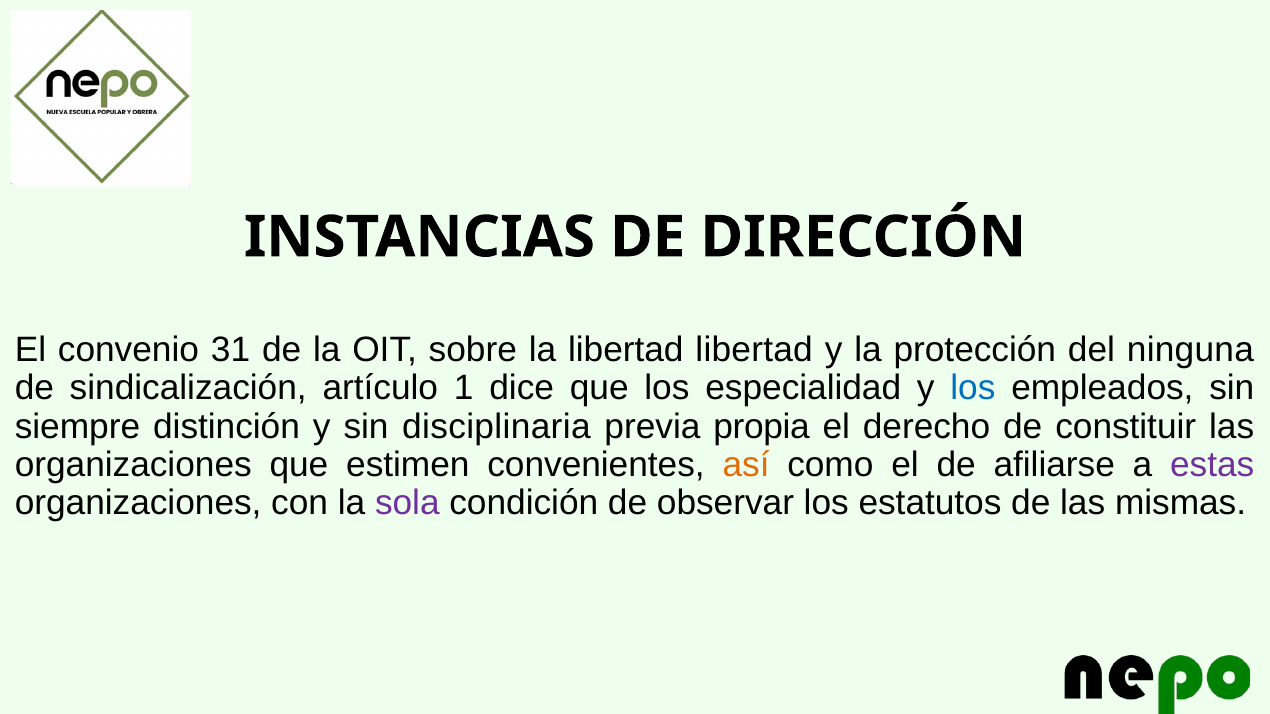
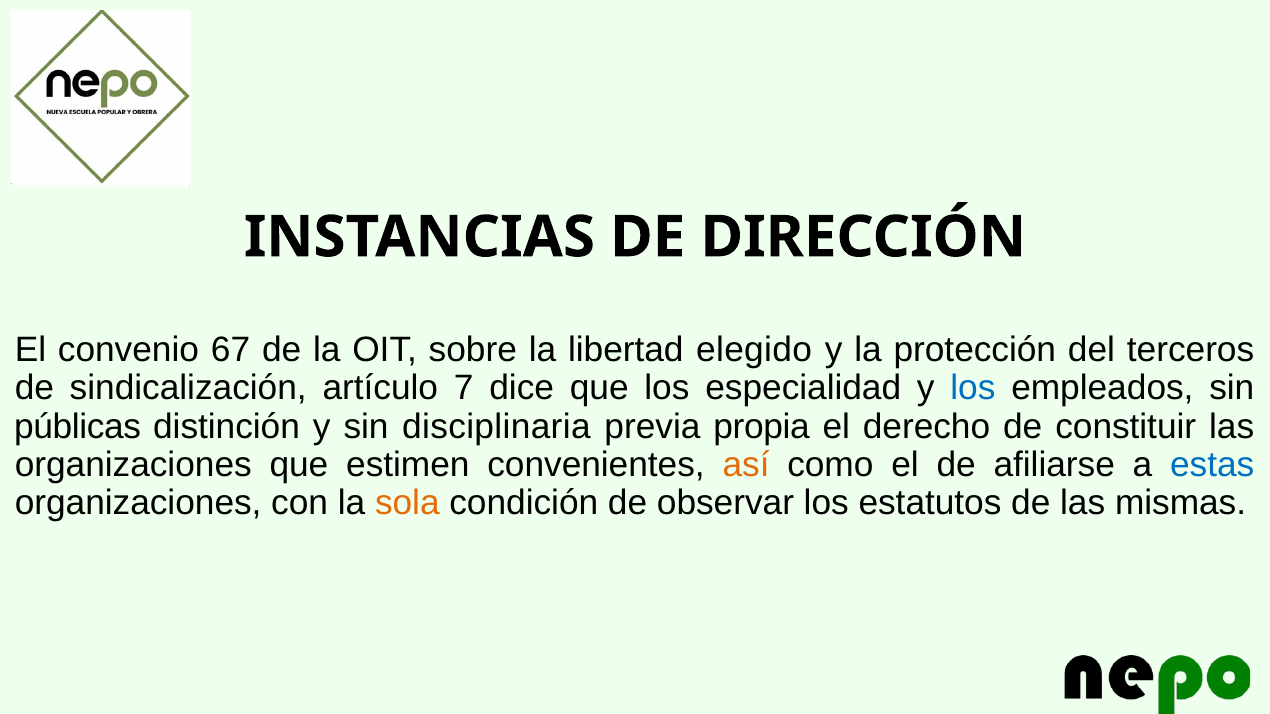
31: 31 -> 67 (231, 350)
libertad libertad: libertad -> elegido (754, 350)
ninguna: ninguna -> terceros (1191, 350)
1: 1 -> 7 (464, 389)
siempre: siempre -> públicas (78, 427)
estas colour: purple -> blue (1212, 465)
sola colour: purple -> orange (407, 503)
